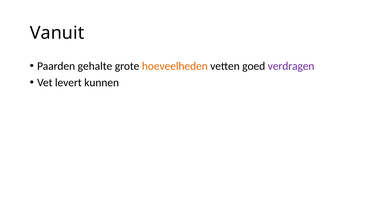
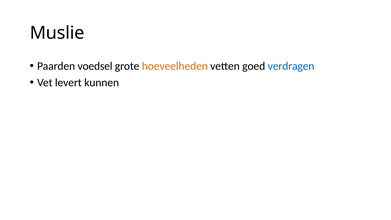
Vanuit: Vanuit -> Muslie (57, 33)
gehalte: gehalte -> voedsel (95, 66)
verdragen colour: purple -> blue (291, 66)
